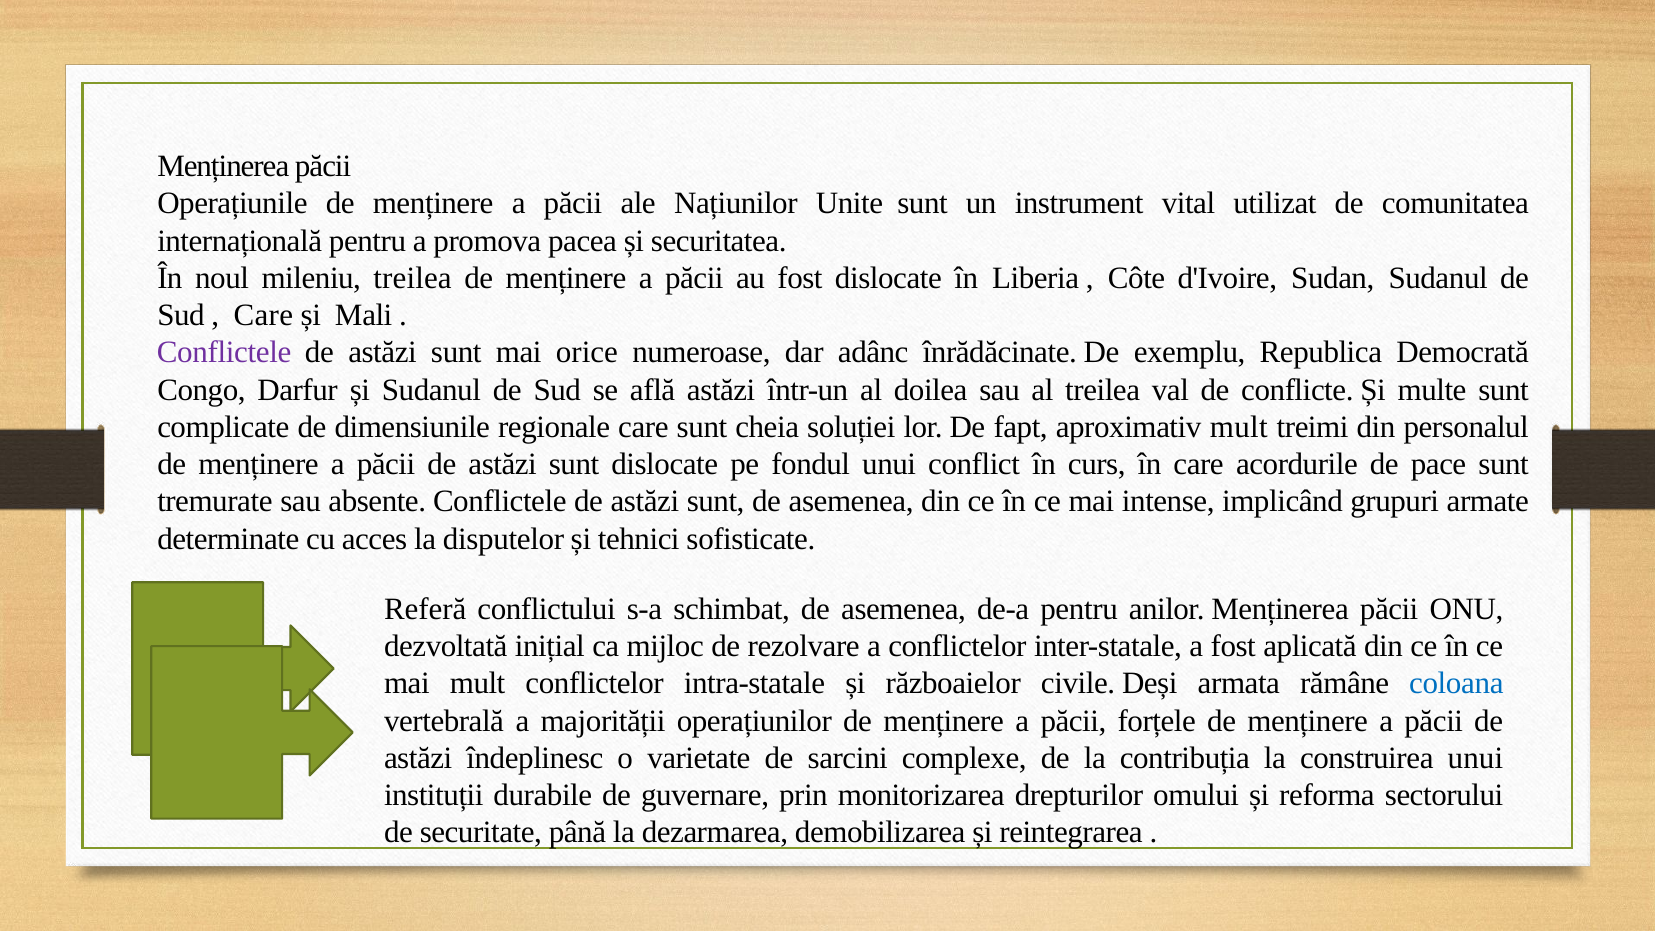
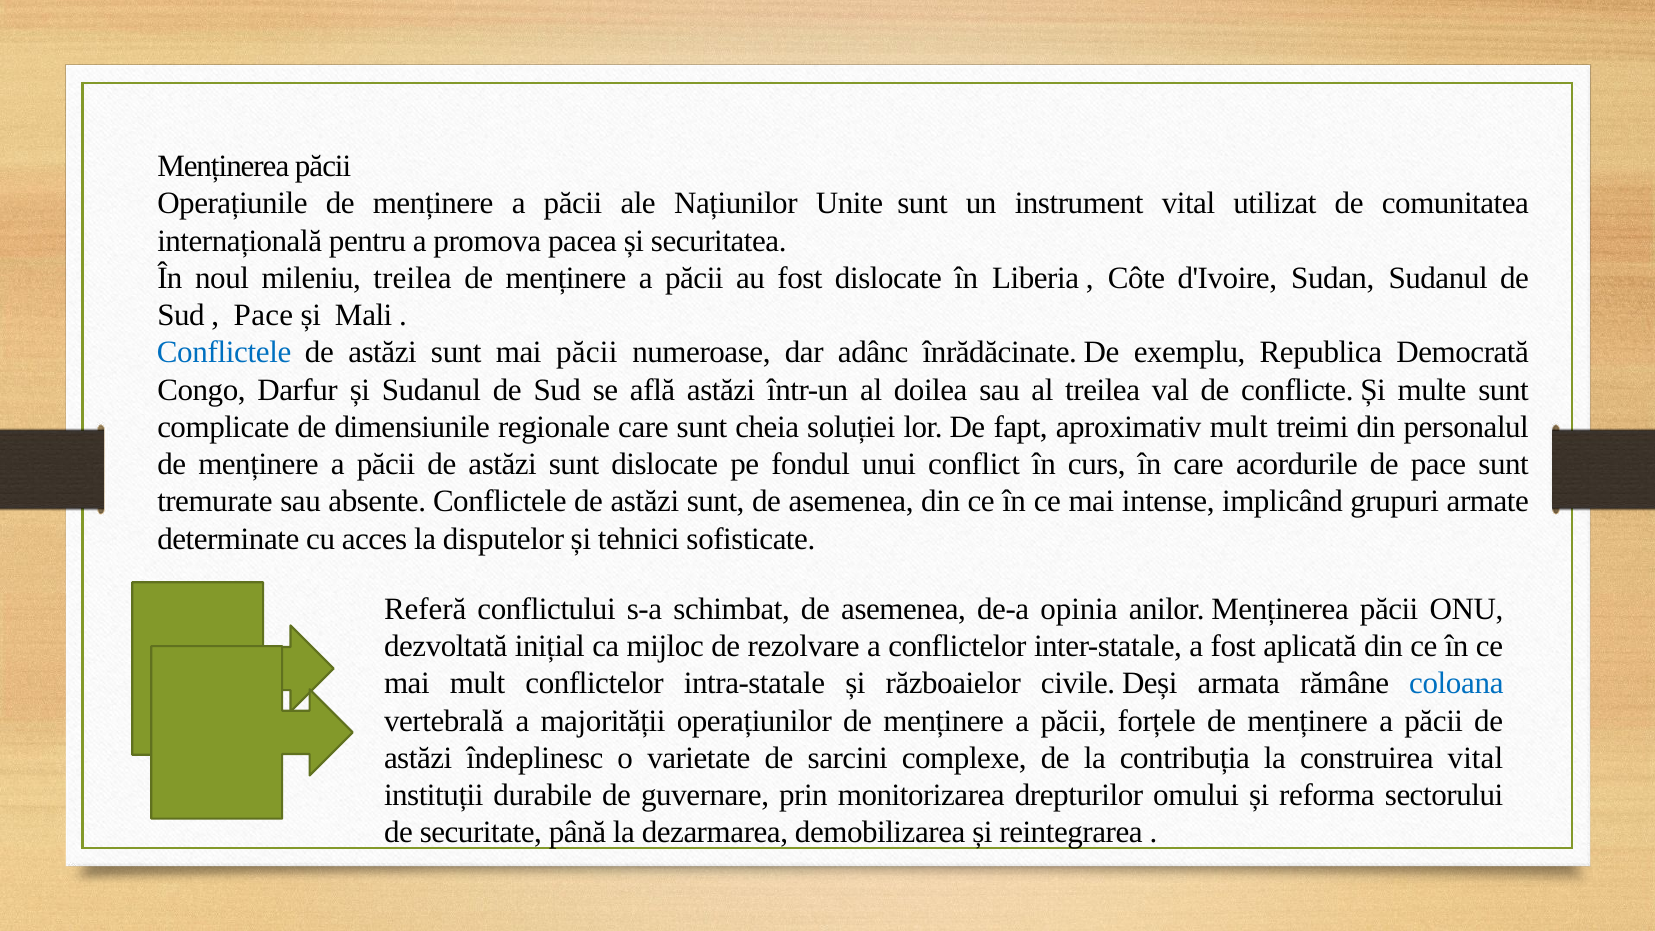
Care: Care -> Pace (263, 315)
Conflictele colour: purple -> blue (224, 353)
mai orice: orice -> păcii (587, 353)
de-a pentru: pentru -> opinia (1079, 609)
construirea unui: unui -> vital (1475, 758)
